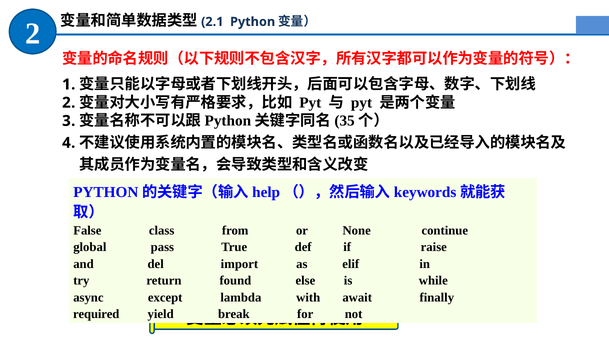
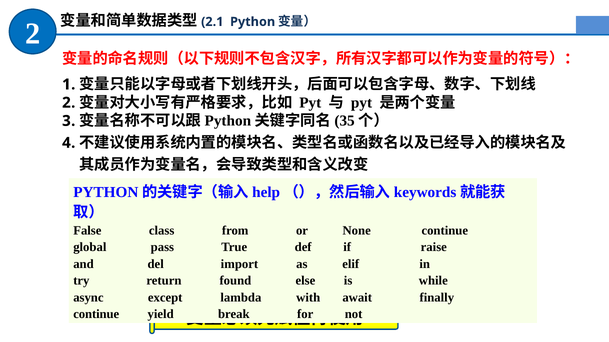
required: required -> continue (96, 314)
